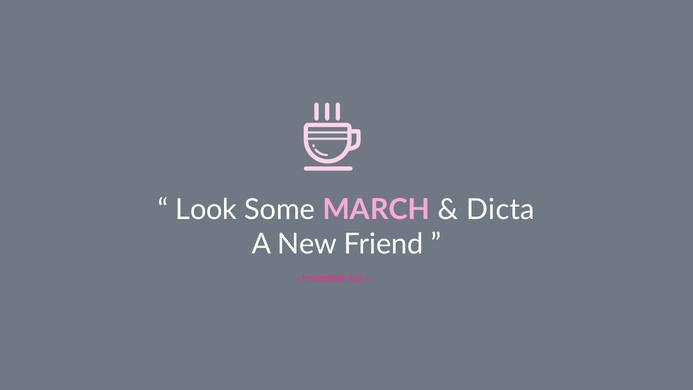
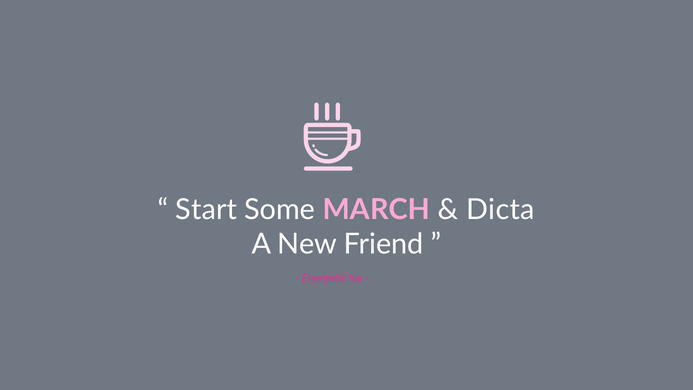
Look: Look -> Start (206, 209)
Inventore: Inventore -> Energetic (324, 278)
